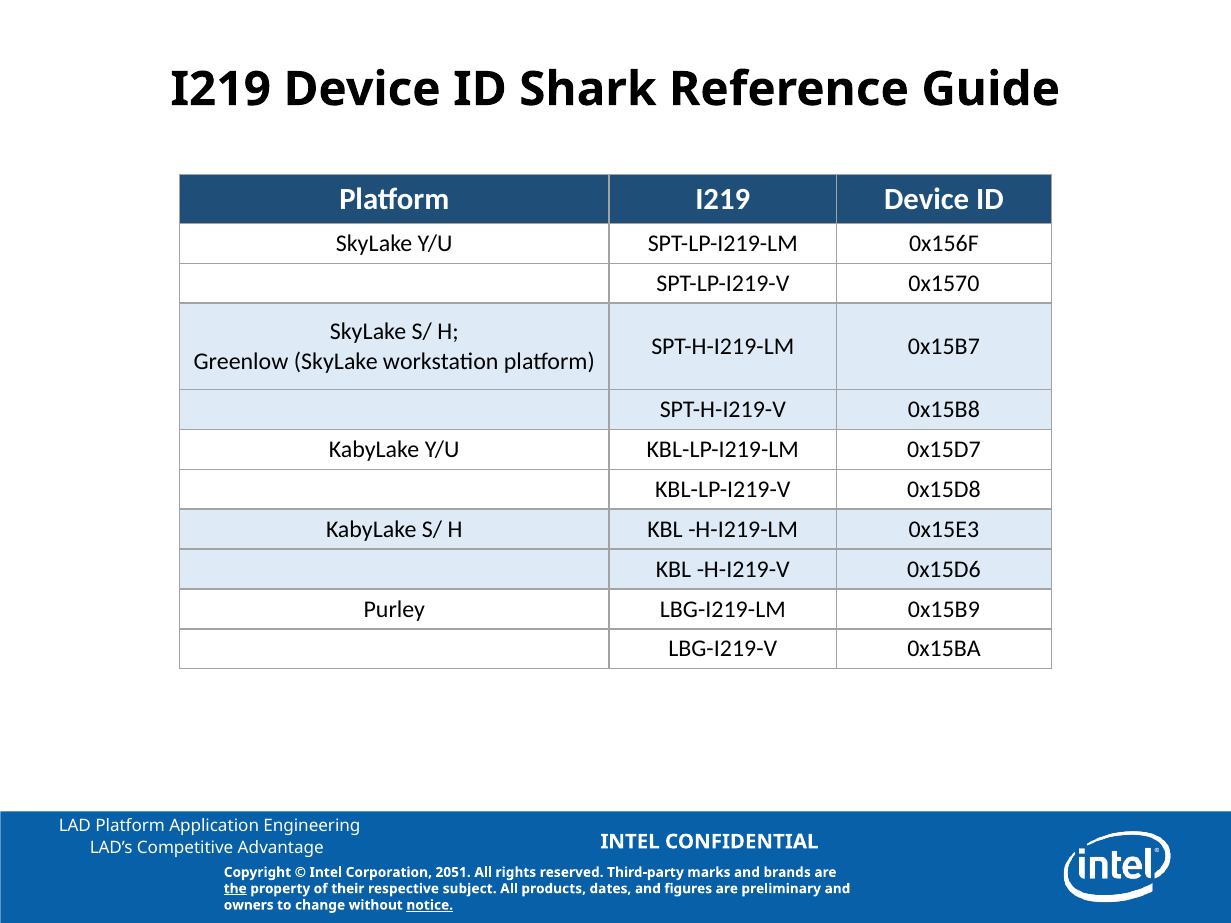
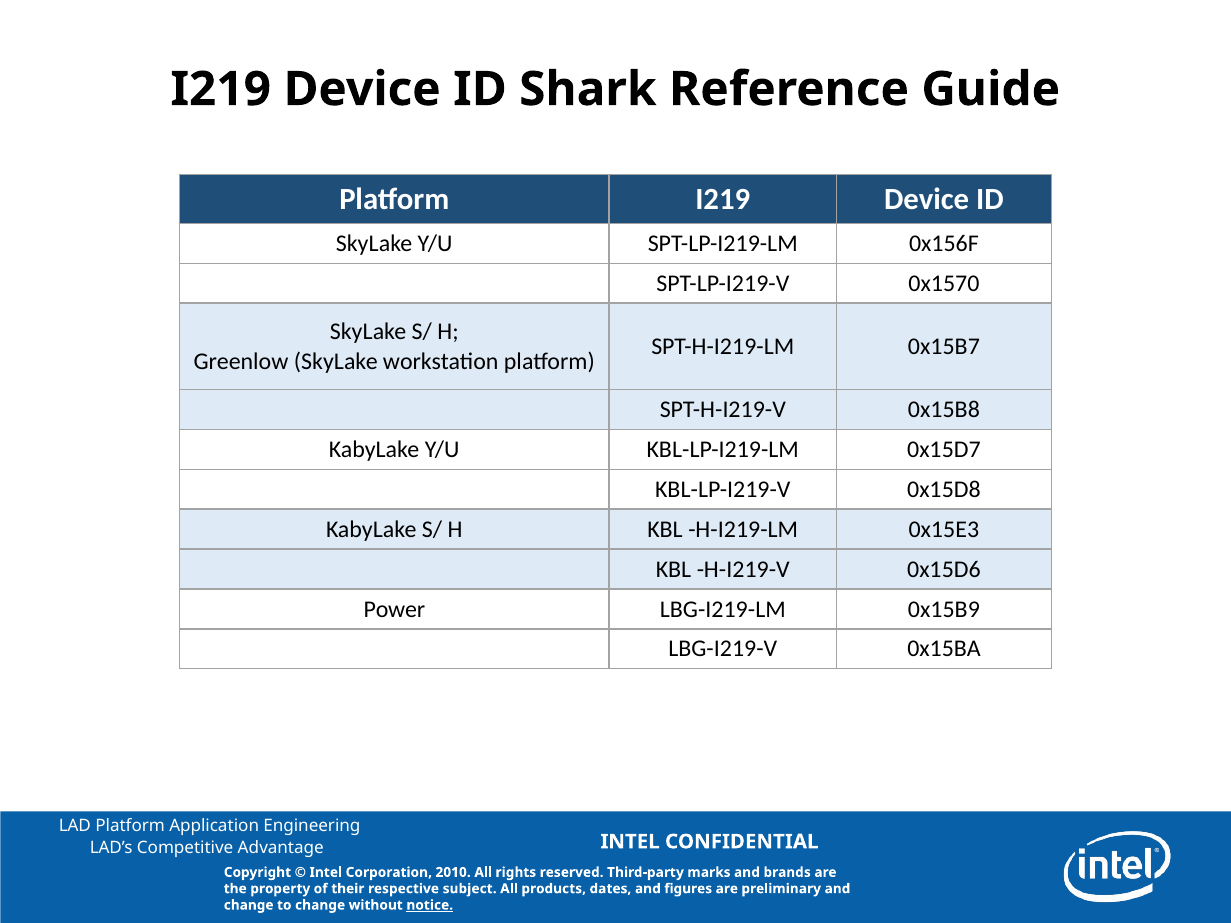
Purley: Purley -> Power (394, 609)
2051: 2051 -> 2010 (453, 873)
the underline: present -> none (235, 889)
owners: owners -> change (249, 905)
